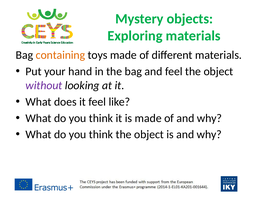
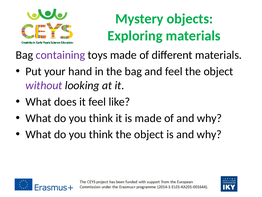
containing colour: orange -> purple (60, 55)
